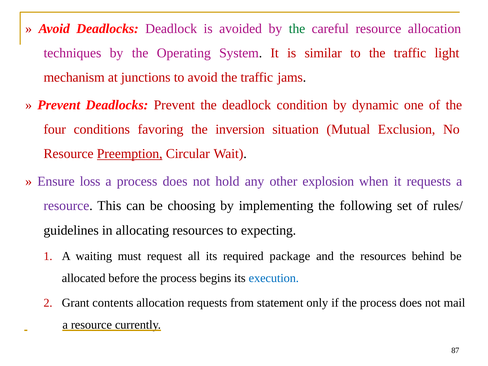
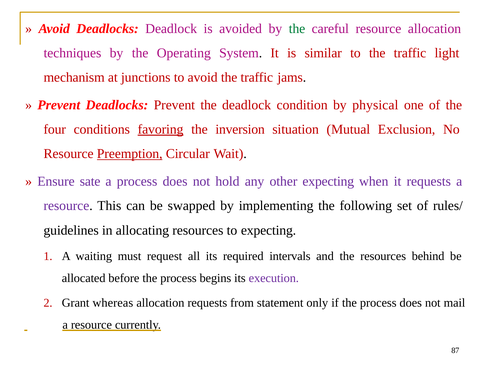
dynamic: dynamic -> physical (375, 105)
favoring underline: none -> present (161, 129)
loss: loss -> sate (90, 181)
other explosion: explosion -> expecting (328, 181)
choosing: choosing -> swapped (192, 206)
package: package -> intervals (290, 256)
execution colour: blue -> purple (274, 278)
contents: contents -> whereas (113, 303)
